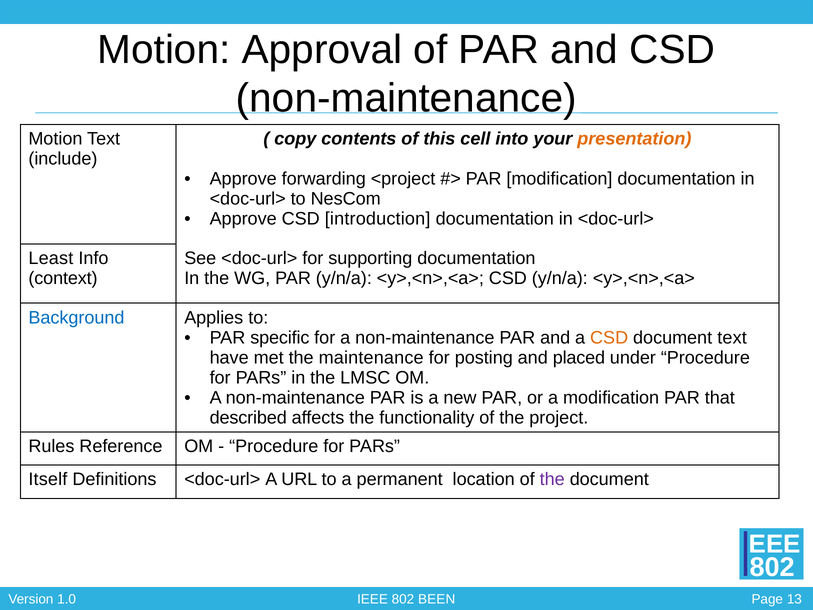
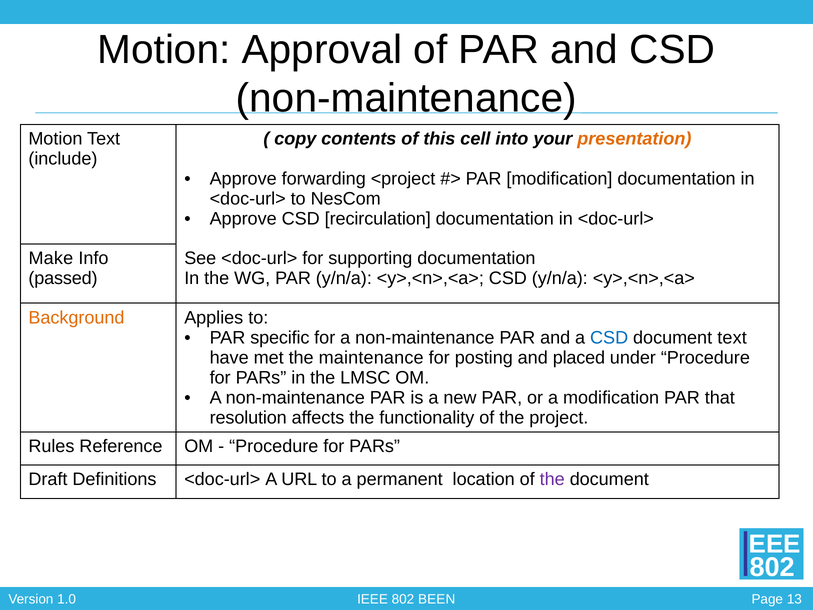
introduction: introduction -> recirculation (378, 219)
Least: Least -> Make (51, 258)
context: context -> passed (63, 278)
Background colour: blue -> orange (76, 317)
CSD colour: orange -> blue (609, 337)
described: described -> resolution (248, 418)
Itself: Itself -> Draft (48, 479)
